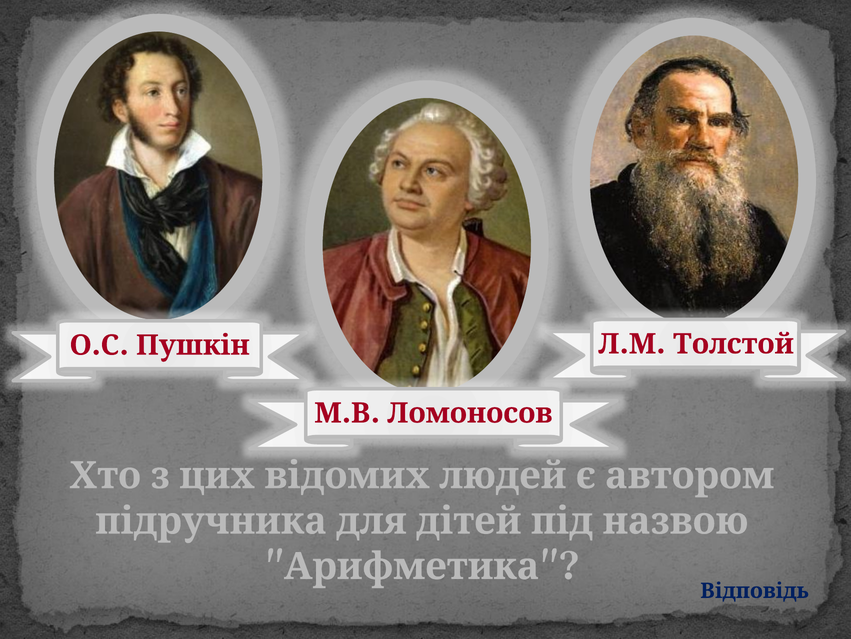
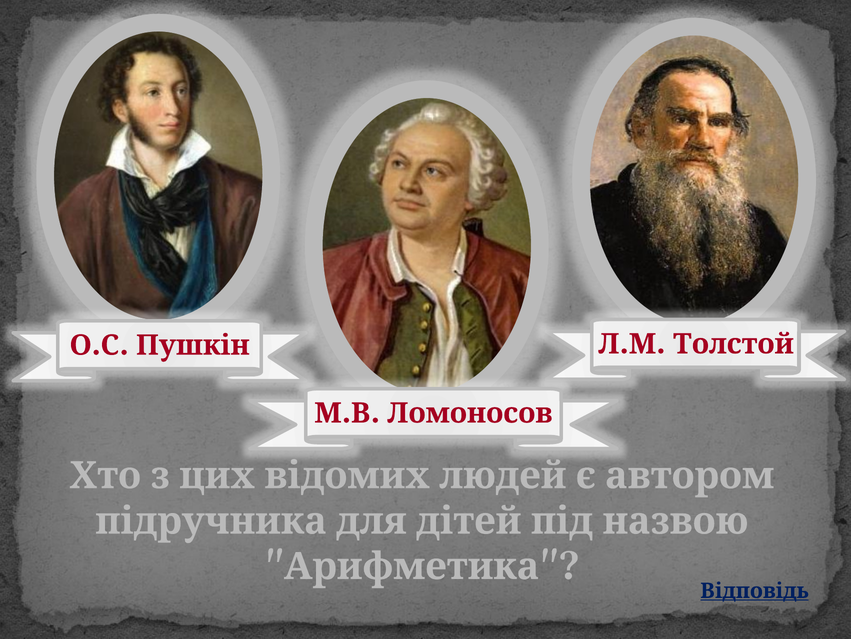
Відповідь underline: none -> present (754, 590)
